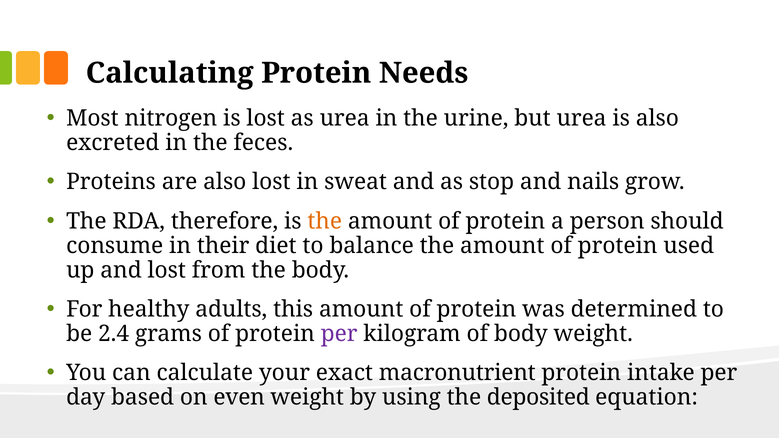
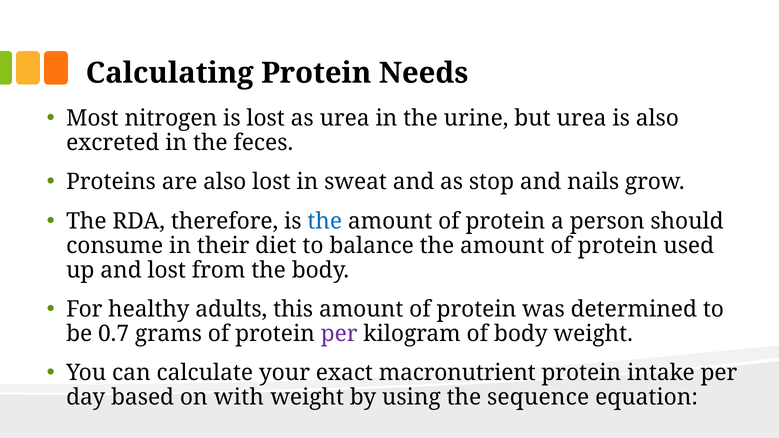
the colour: orange -> blue (325, 221)
2.4: 2.4 -> 0.7 (114, 334)
even: even -> with (239, 398)
deposited: deposited -> sequence (538, 398)
